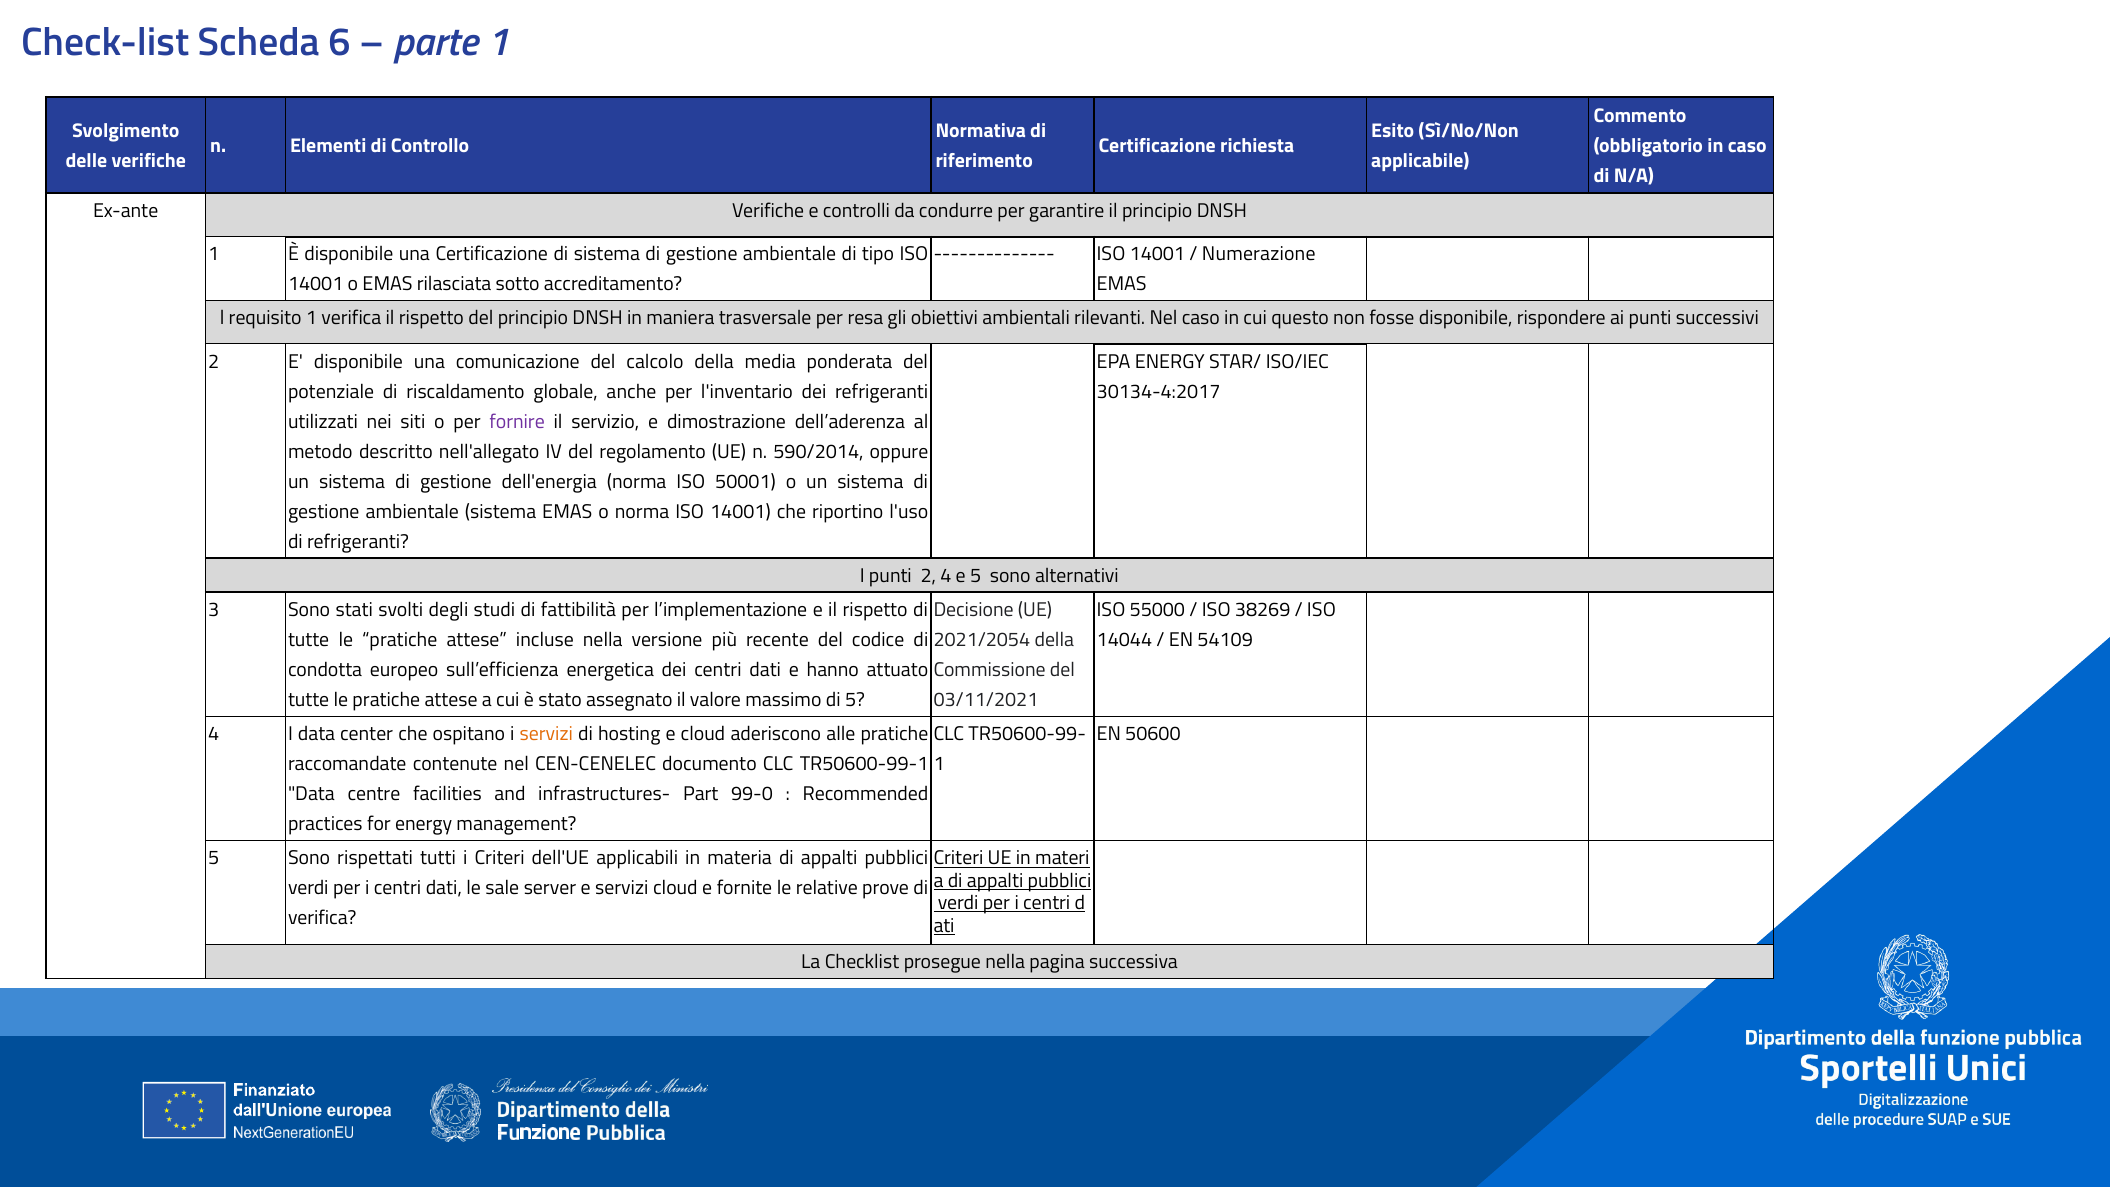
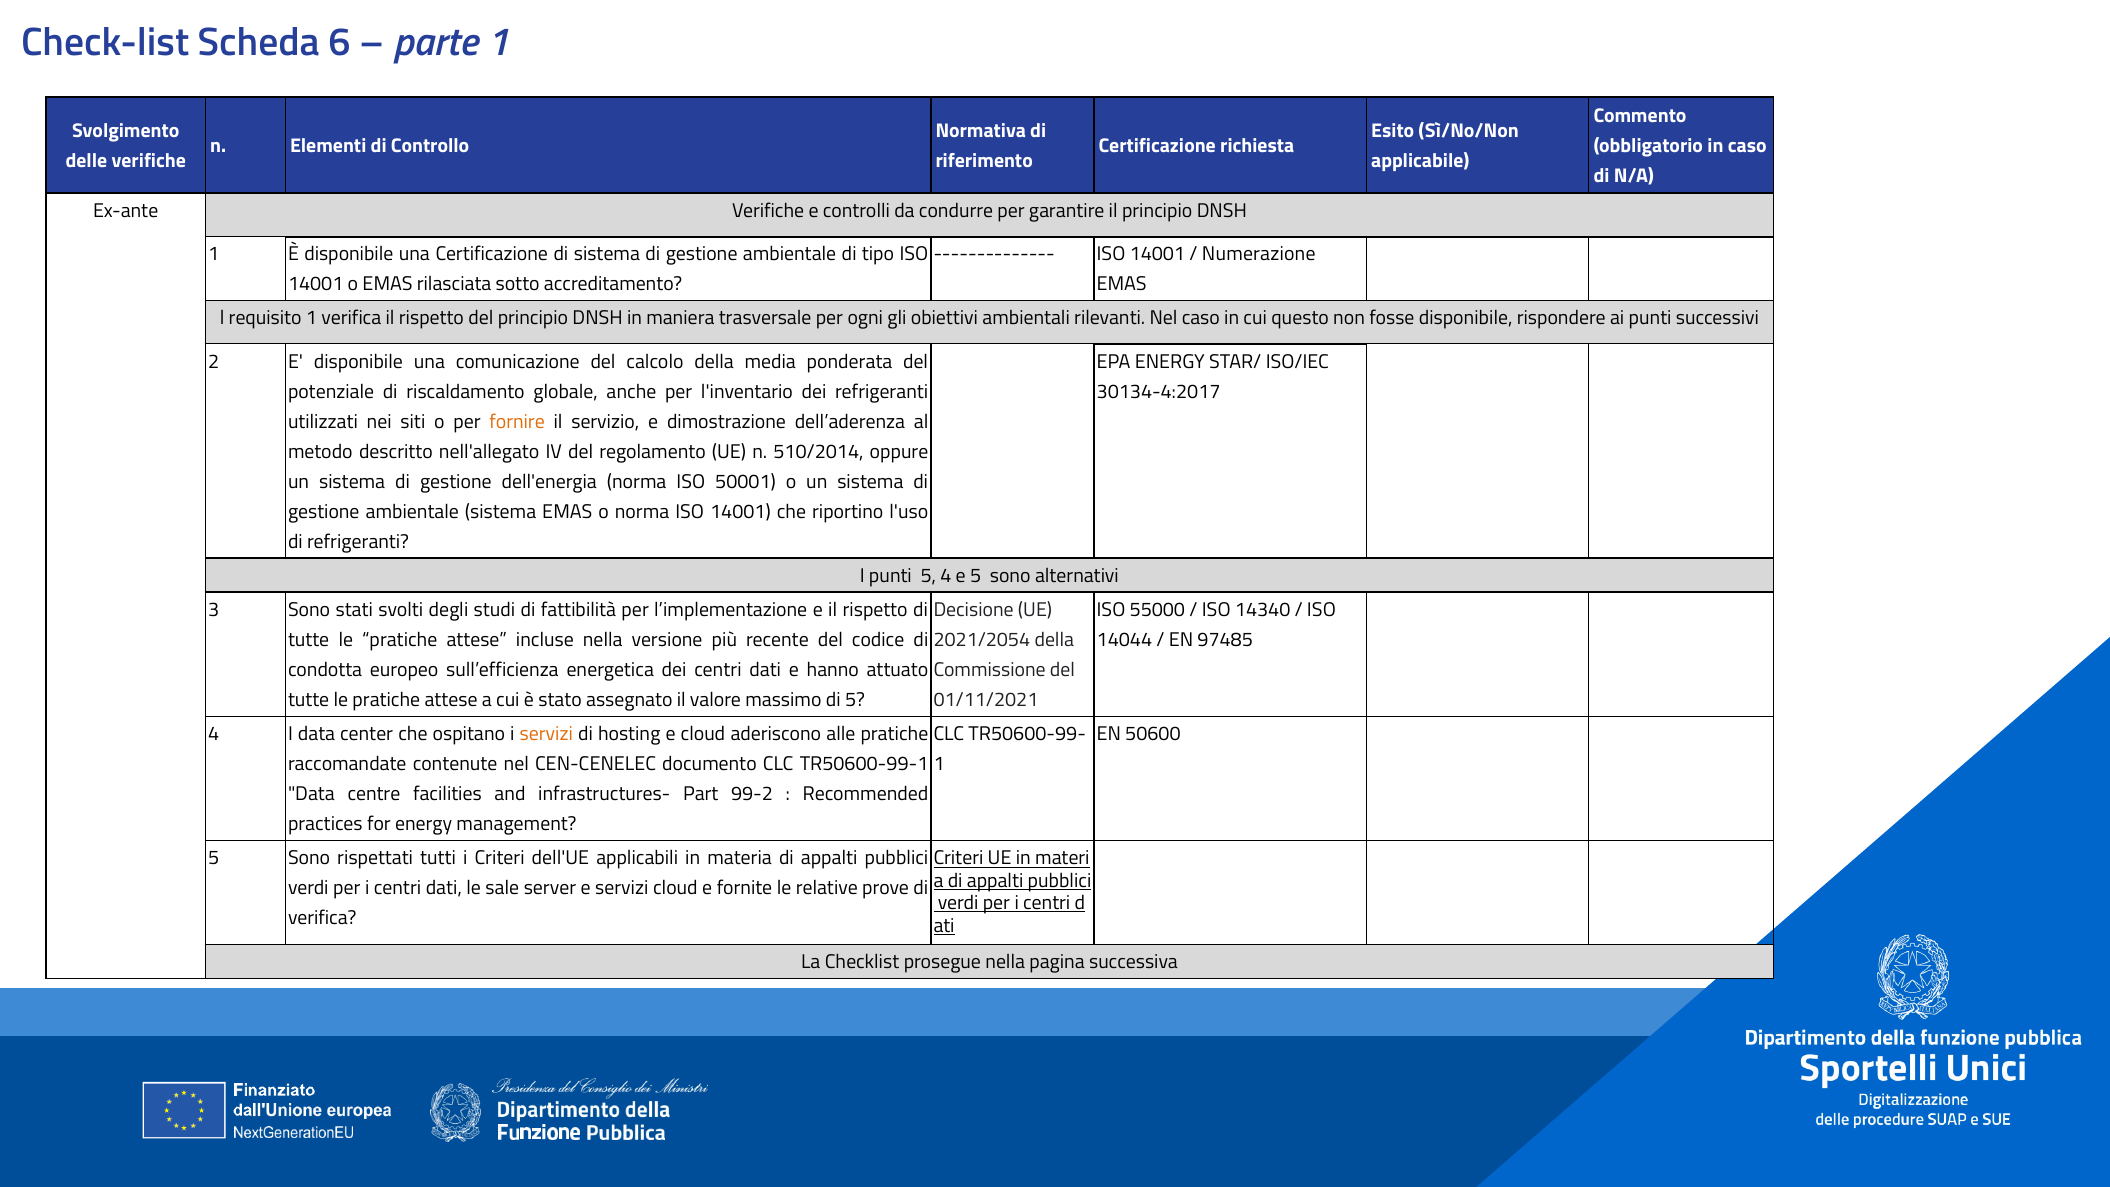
resa: resa -> ogni (865, 318)
fornire colour: purple -> orange (517, 422)
590/2014: 590/2014 -> 510/2014 (818, 452)
punti 2: 2 -> 5 (928, 576)
38269: 38269 -> 14340 (1263, 610)
54109: 54109 -> 97485 (1225, 640)
03/11/2021: 03/11/2021 -> 01/11/2021 (986, 700)
99-0: 99-0 -> 99-2 (752, 794)
